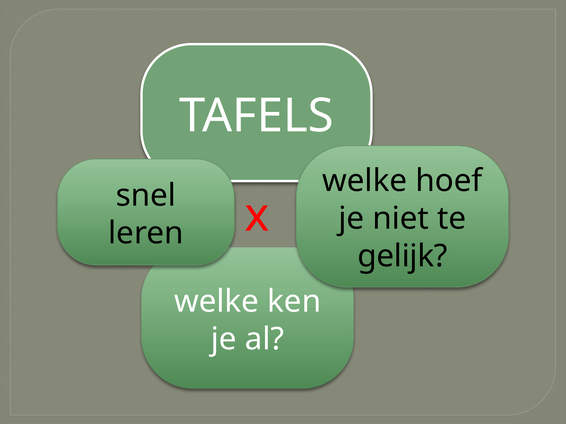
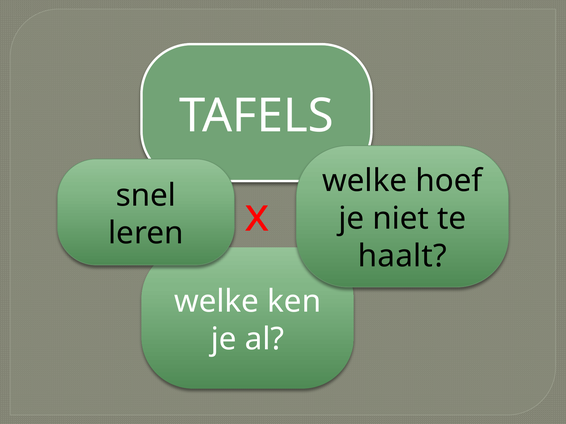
gelijk: gelijk -> haalt (402, 257)
